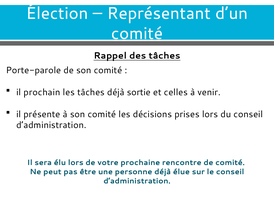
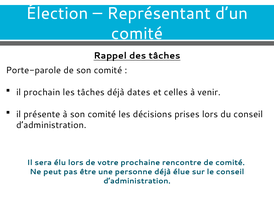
sortie: sortie -> dates (139, 92)
